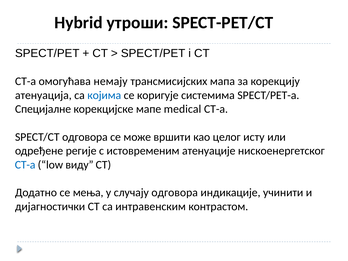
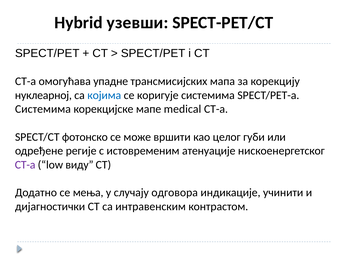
утроши: утроши -> узевши (138, 23)
немају: немају -> упадне (111, 81)
атенуација: атенуација -> нуклеарној (43, 95)
Специјалне: Специјалне -> Системима (43, 109)
SPECT/CT одговора: одговора -> фотонско (85, 137)
исту: исту -> губи (254, 137)
CT-a colour: blue -> purple (25, 165)
